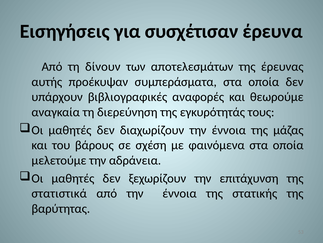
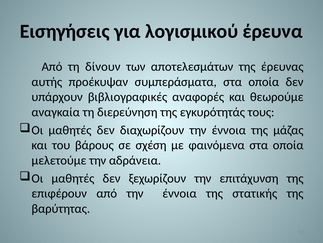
συσχέτισαν: συσχέτισαν -> λογισμικού (192, 31)
στατιστικά: στατιστικά -> επιφέρουν (59, 193)
